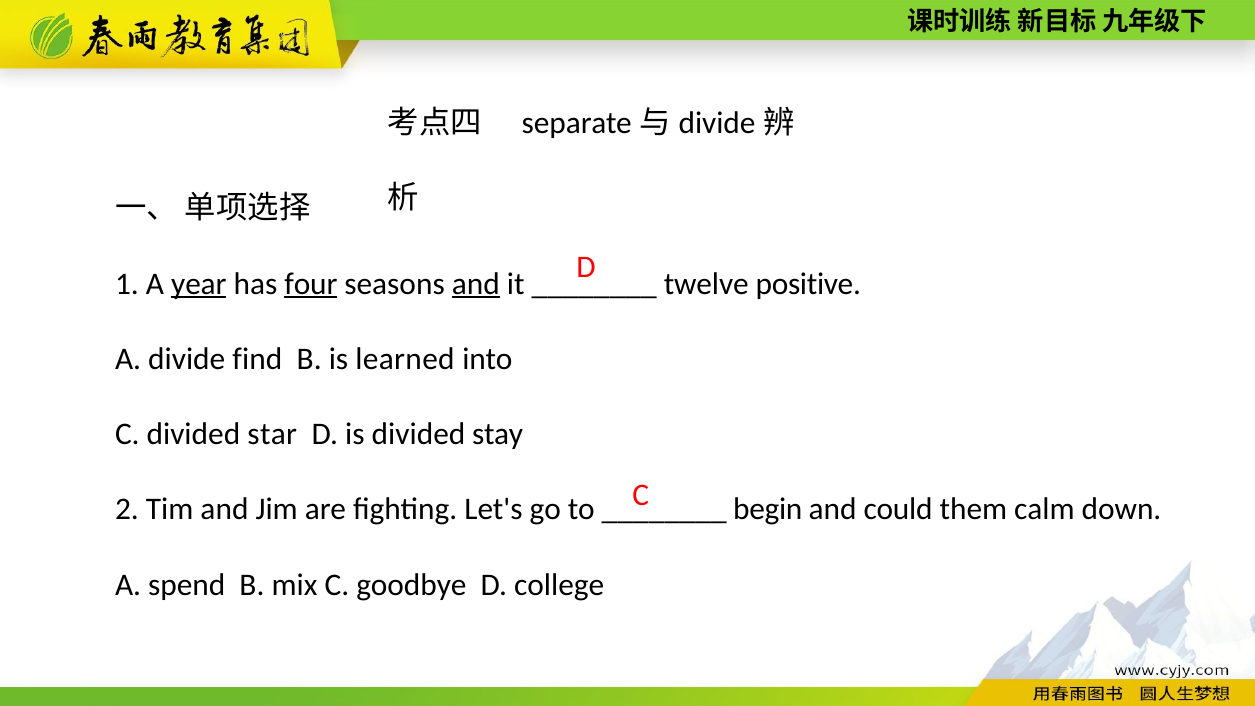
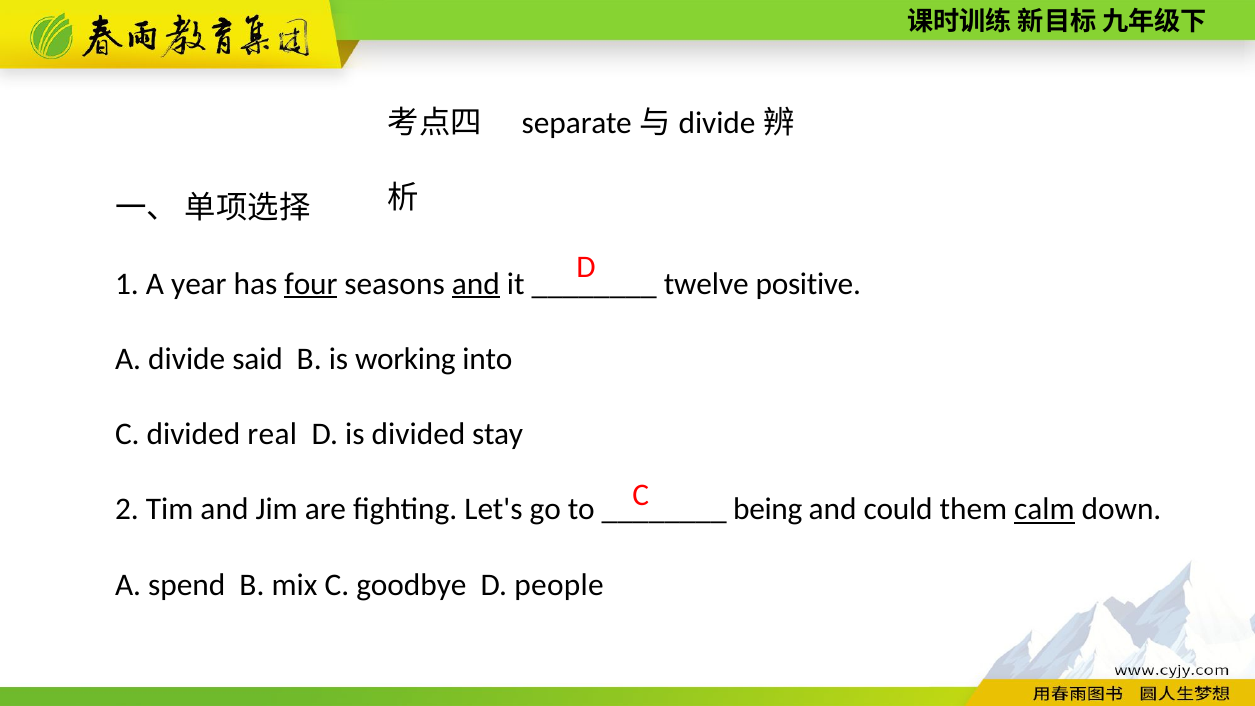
year underline: present -> none (199, 284)
find: find -> said (258, 359)
learned: learned -> working (405, 359)
star: star -> real (272, 434)
begin: begin -> being (768, 510)
calm underline: none -> present (1044, 510)
college: college -> people (559, 585)
